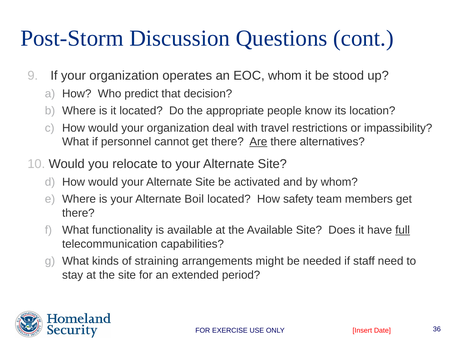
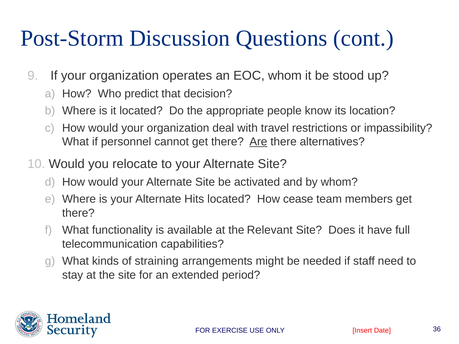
Boil: Boil -> Hits (194, 199)
safety: safety -> cease (298, 199)
the Available: Available -> Relevant (270, 230)
full underline: present -> none (403, 230)
